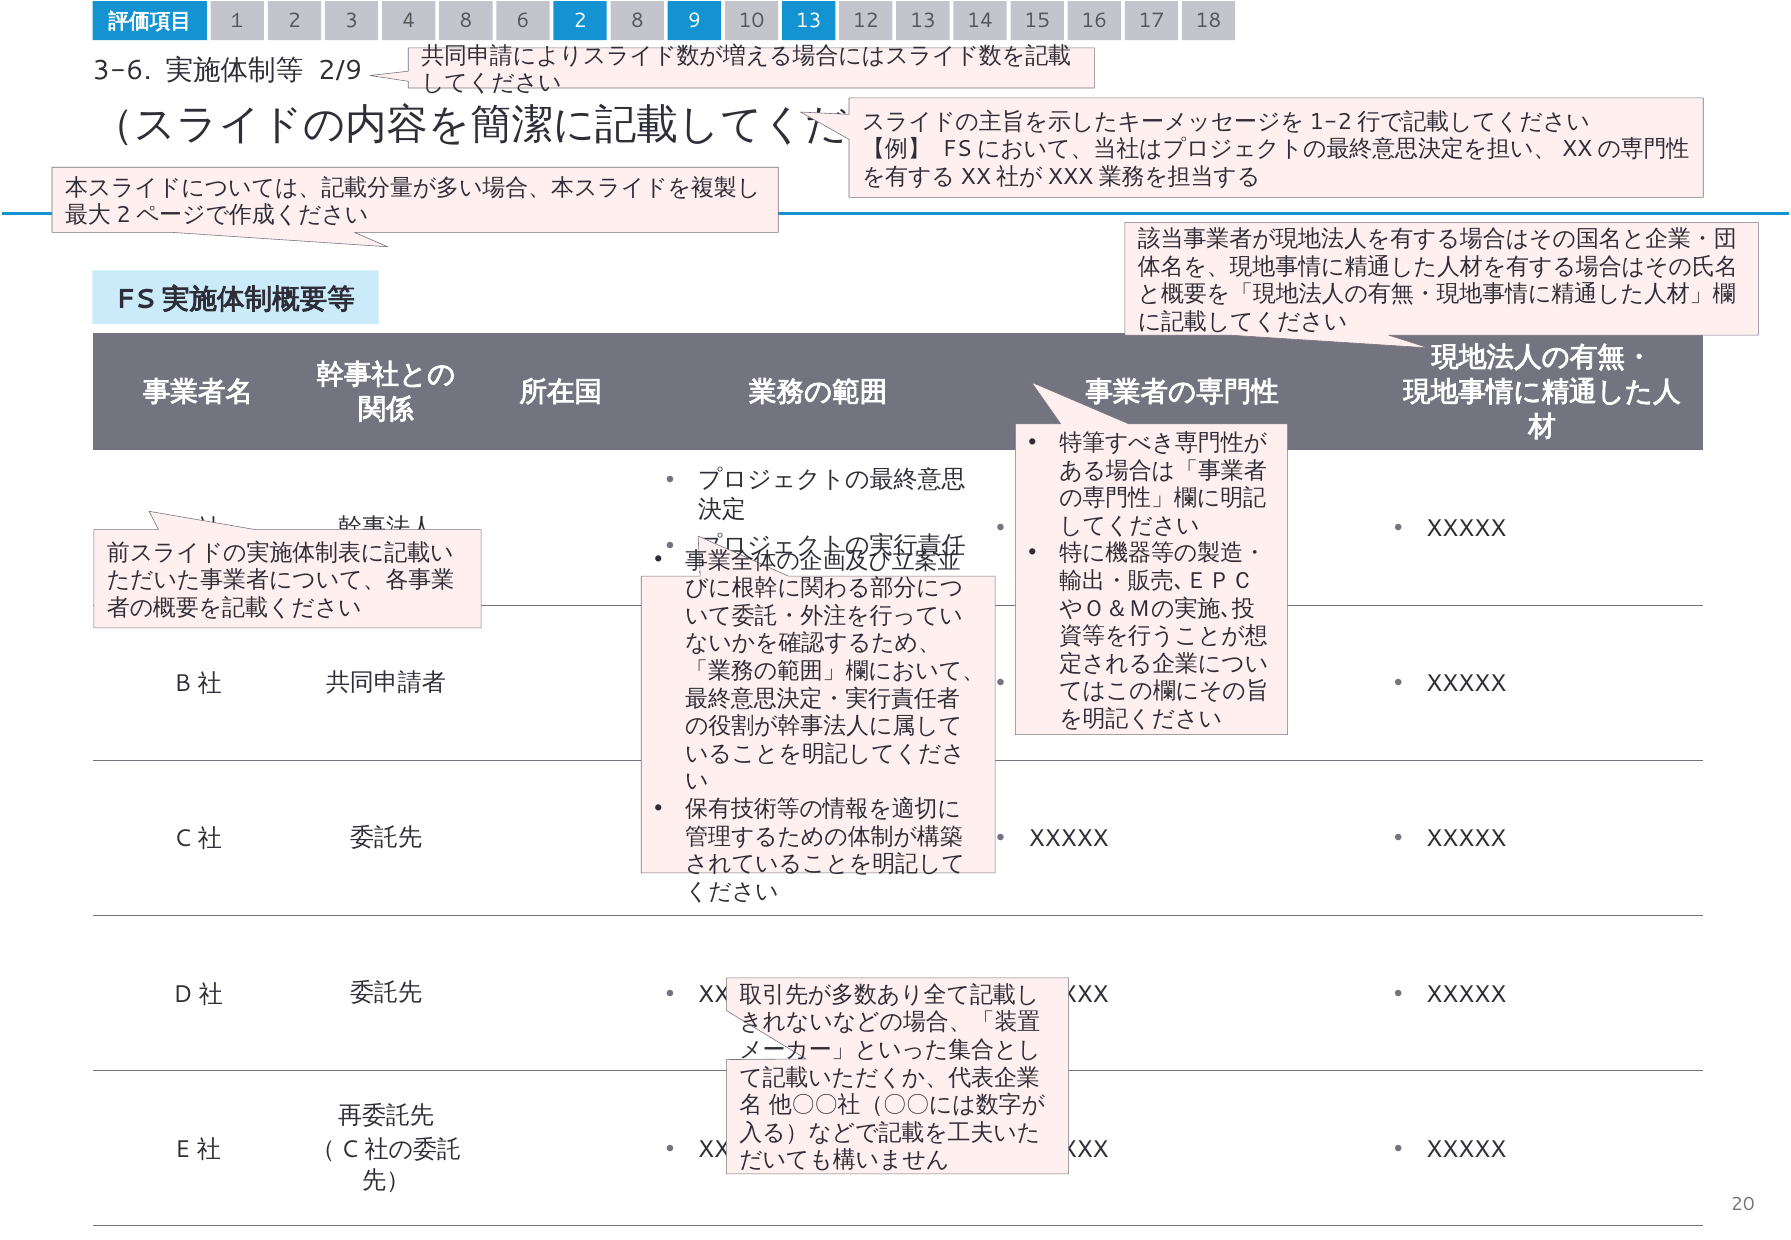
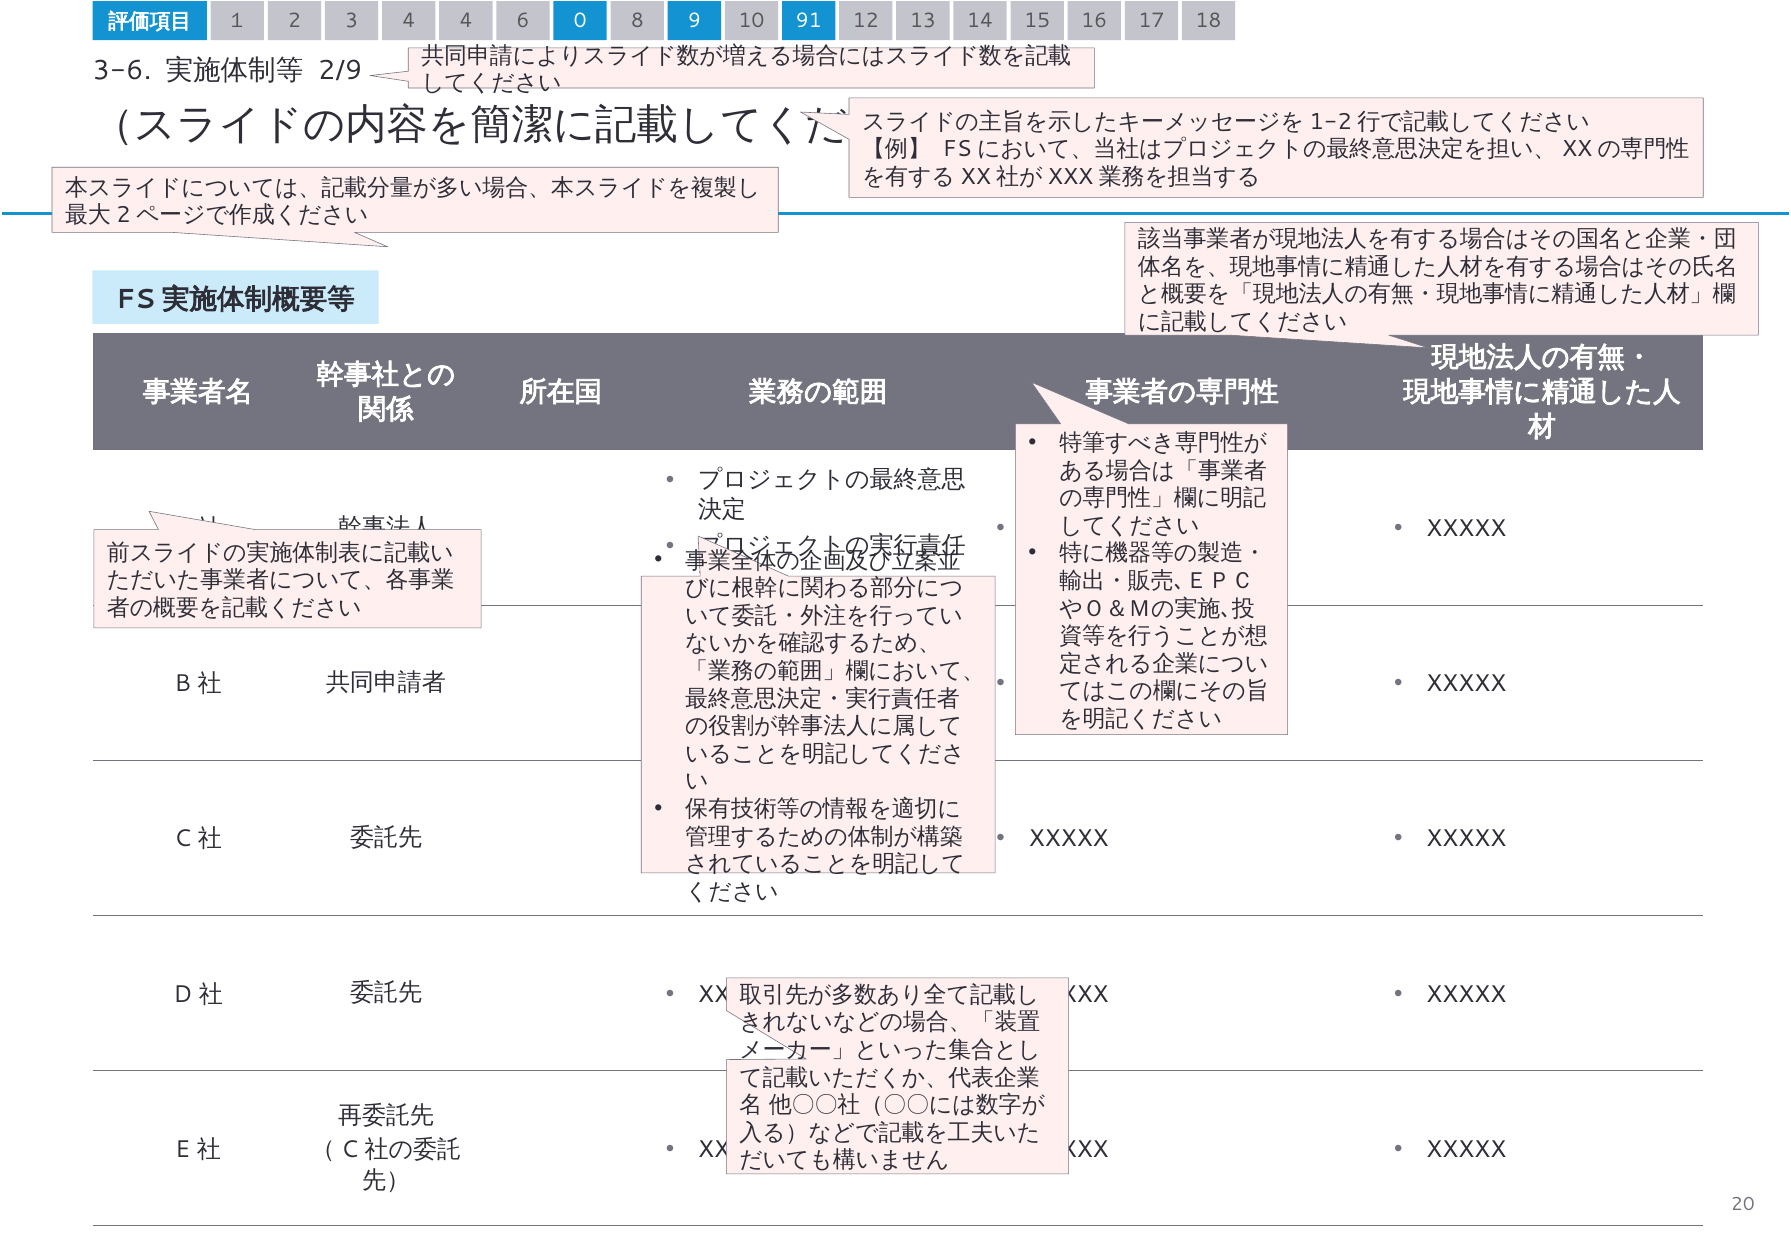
4 8: 8 -> 4 (466, 21)
6 2: 2 -> 0 (580, 21)
10 13: 13 -> 91 (809, 21)
